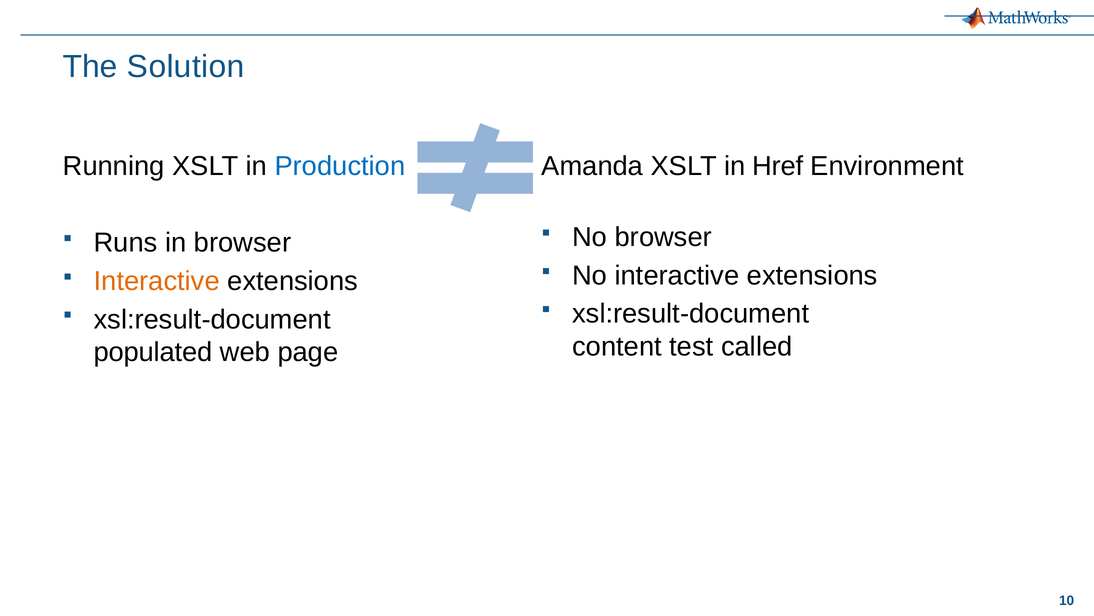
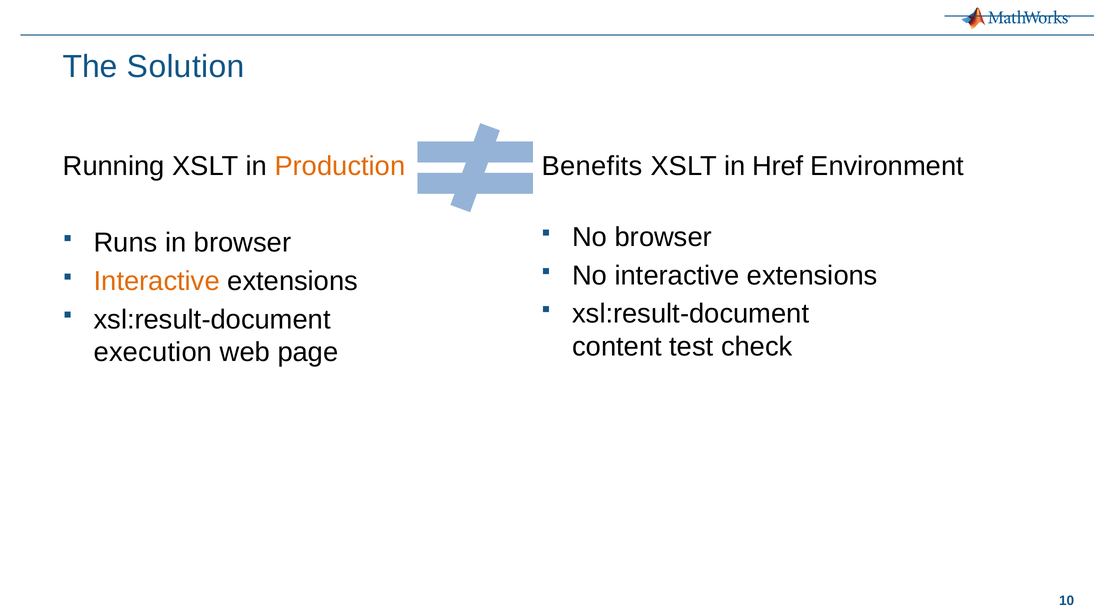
Amanda: Amanda -> Benefits (592, 166)
Production colour: blue -> orange (340, 166)
called: called -> check (757, 346)
populated: populated -> execution (153, 352)
